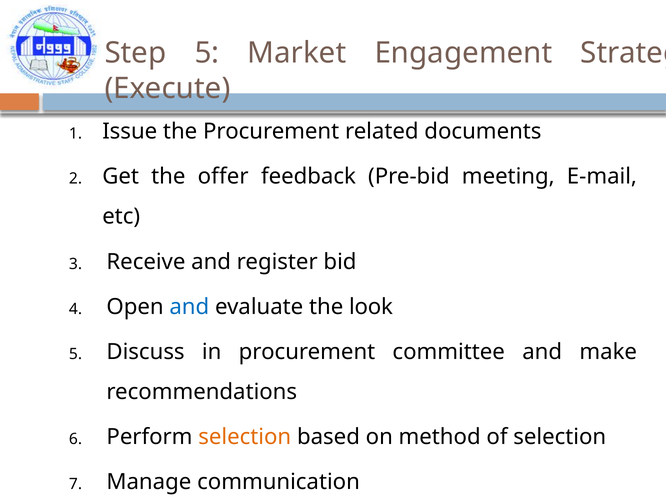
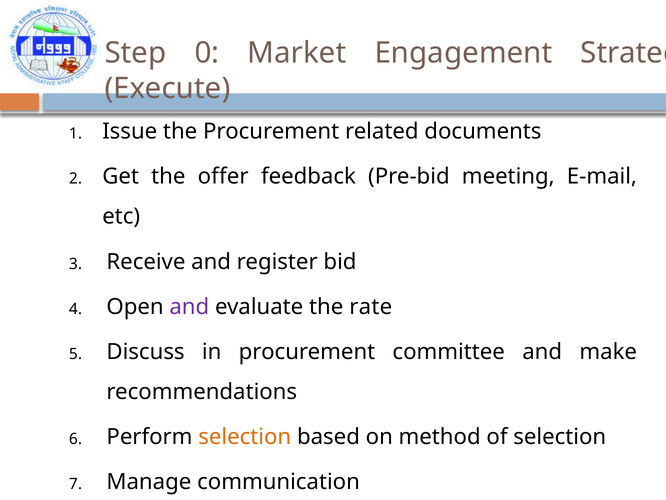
Step 5: 5 -> 0 (207, 53)
and colour: blue -> purple (189, 306)
look: look -> rate (371, 306)
